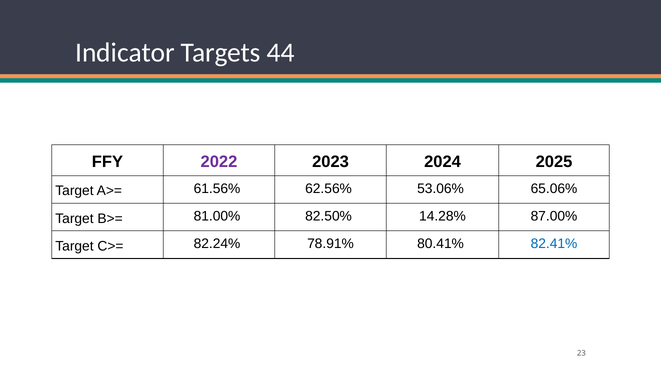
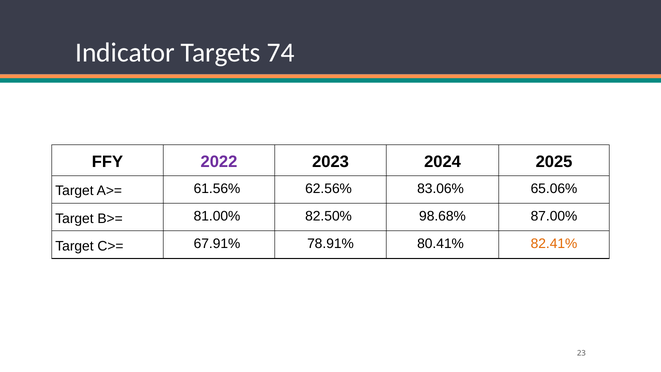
44: 44 -> 74 (281, 53)
53.06%: 53.06% -> 83.06% (441, 189)
14.28%: 14.28% -> 98.68% (442, 216)
82.24%: 82.24% -> 67.91% (217, 244)
82.41% colour: blue -> orange (554, 244)
